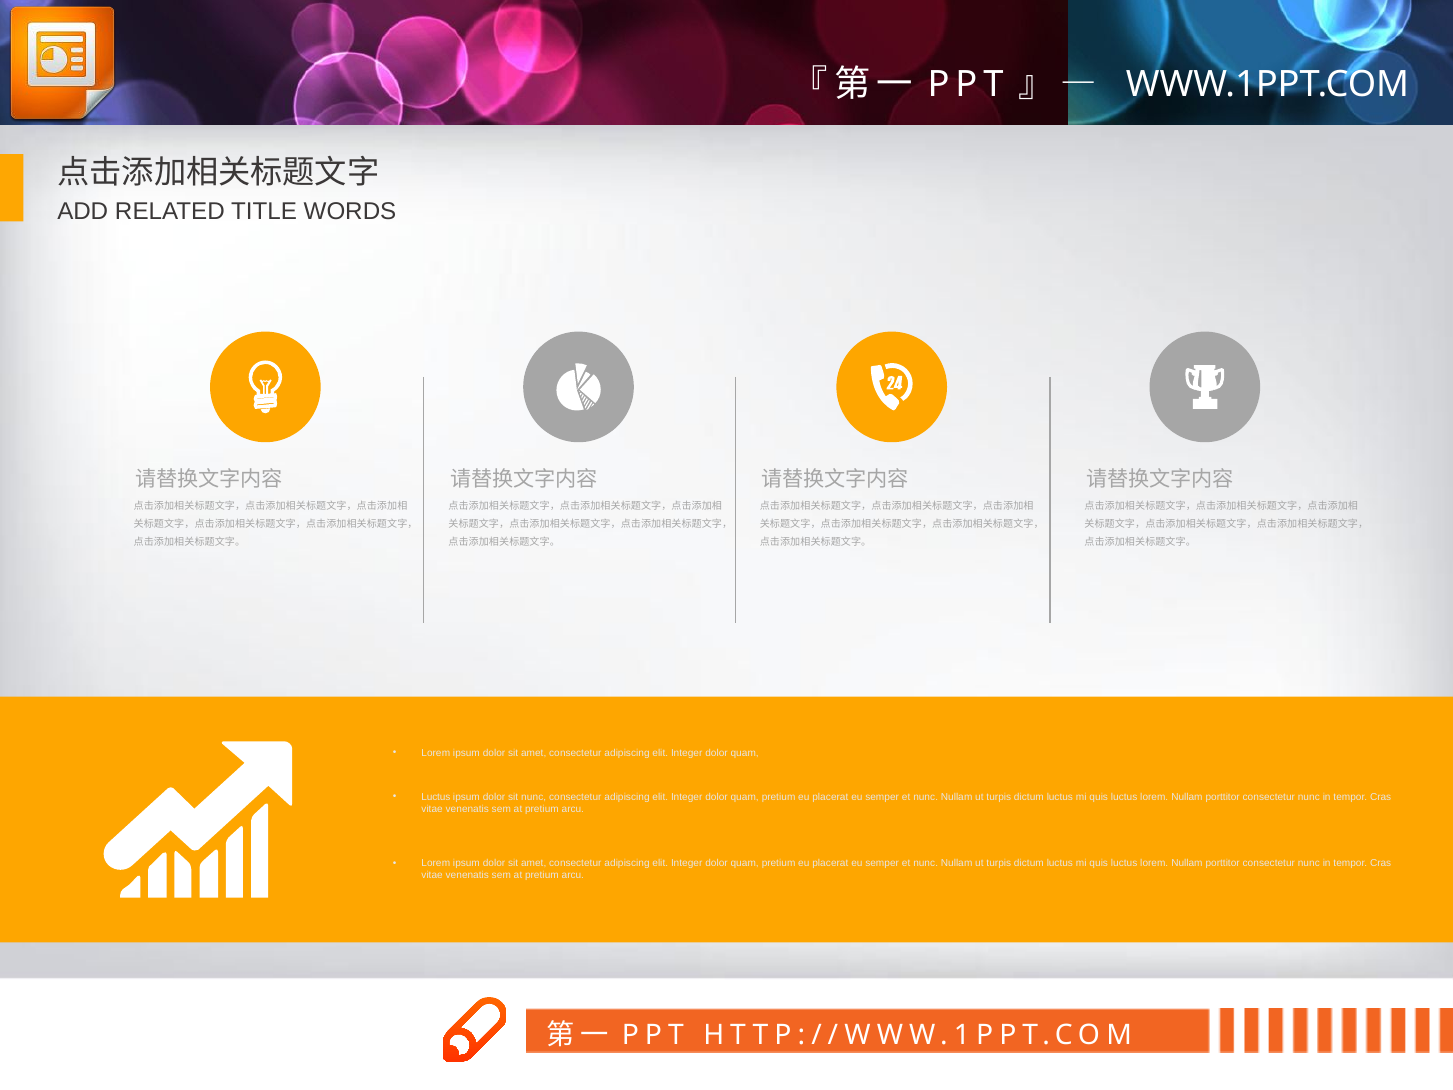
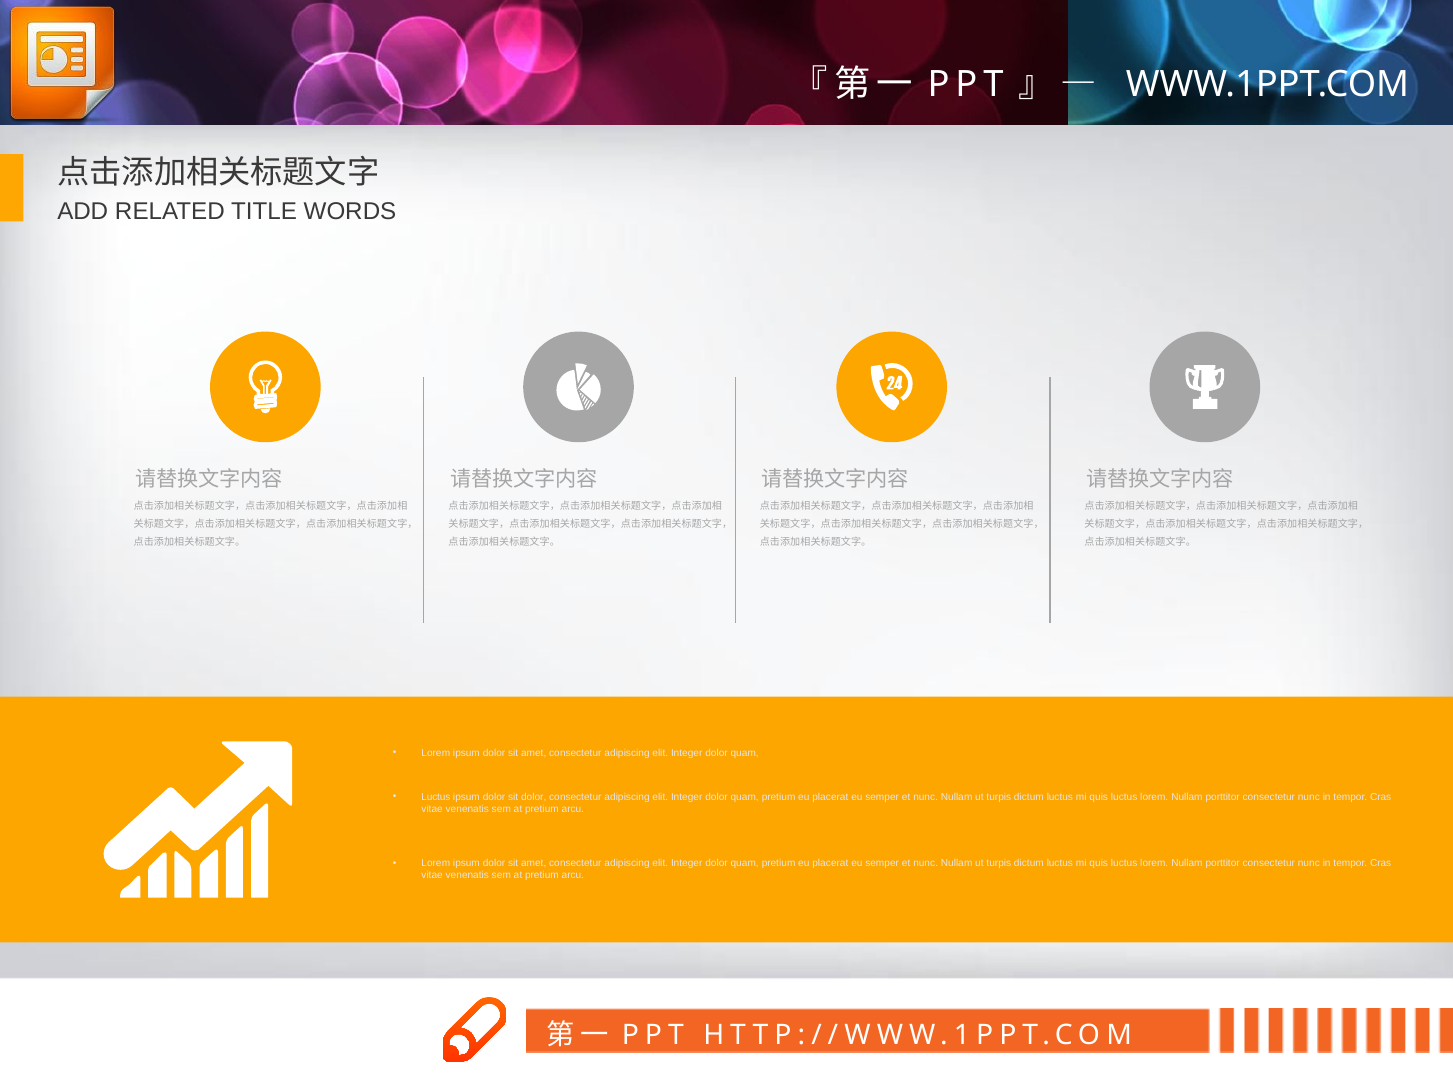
sit nunc: nunc -> dolor (534, 797)
